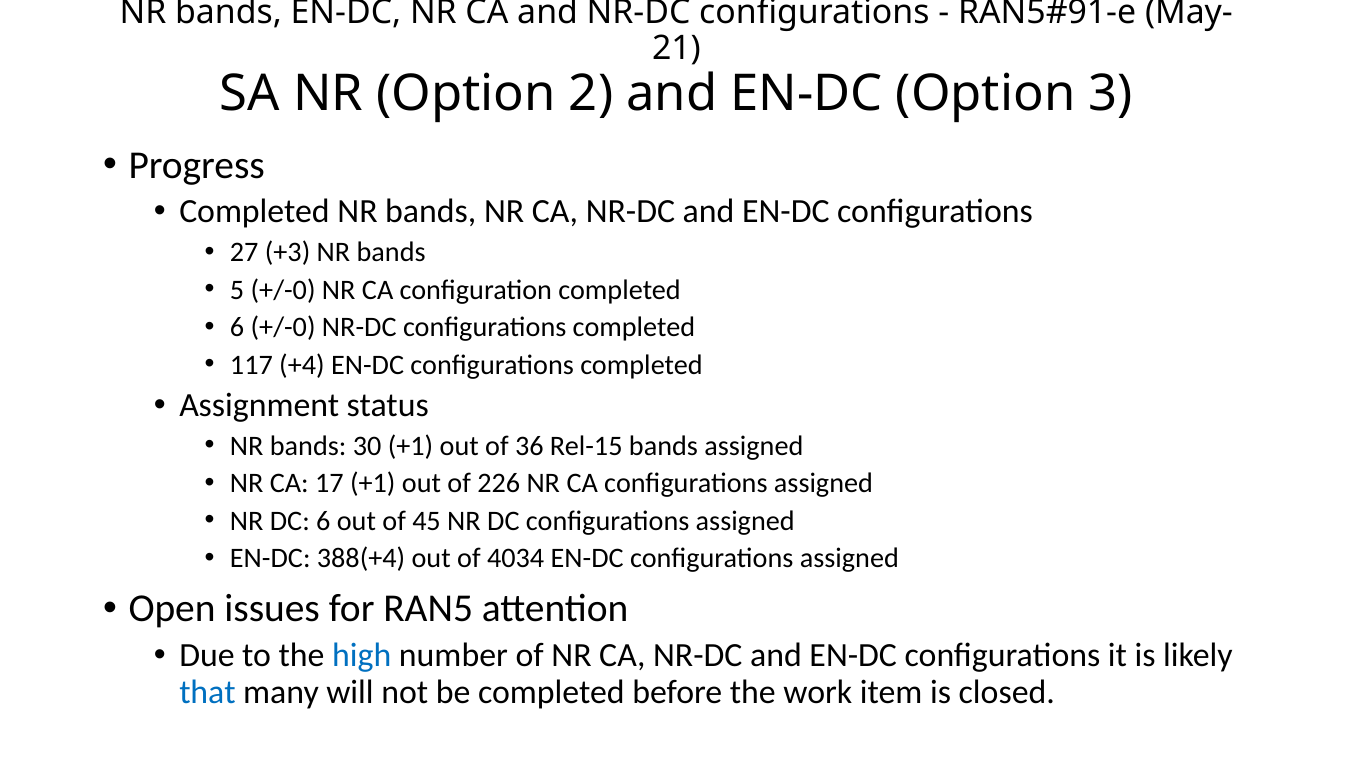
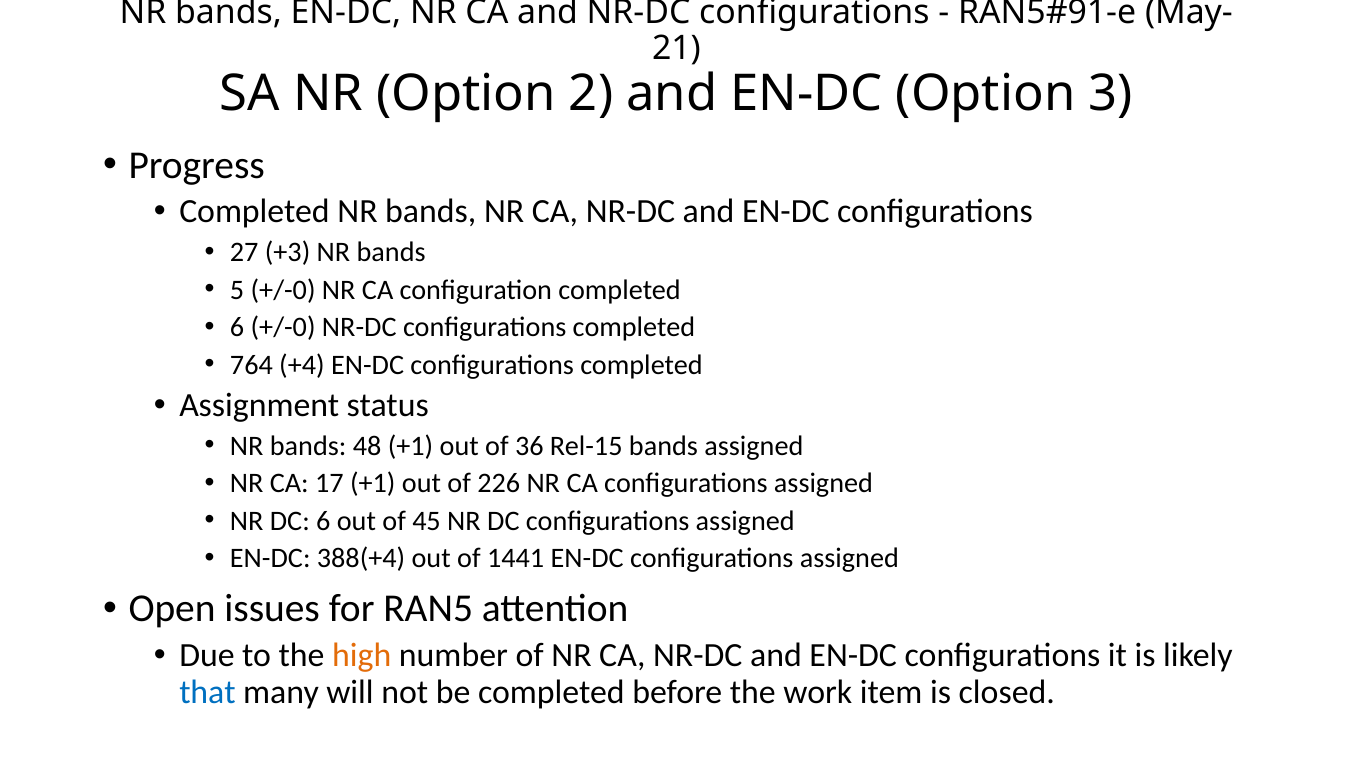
117: 117 -> 764 (251, 365)
30: 30 -> 48 (367, 446)
4034: 4034 -> 1441 (516, 558)
high colour: blue -> orange (362, 655)
